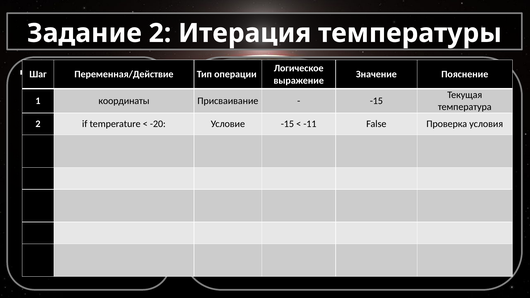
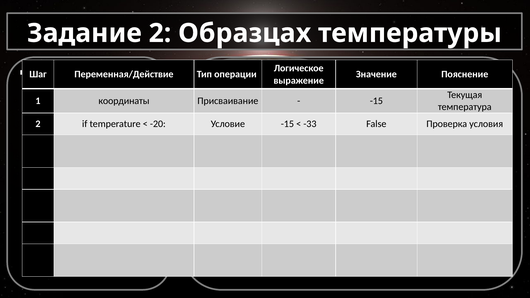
Итерация: Итерация -> Образцах (245, 33)
-11: -11 -> -33 (310, 124)
